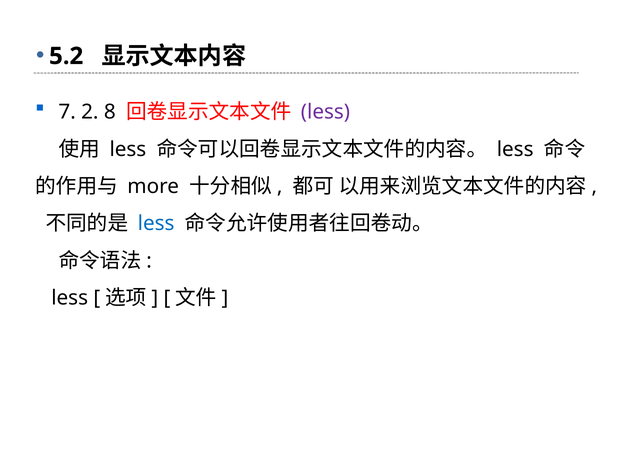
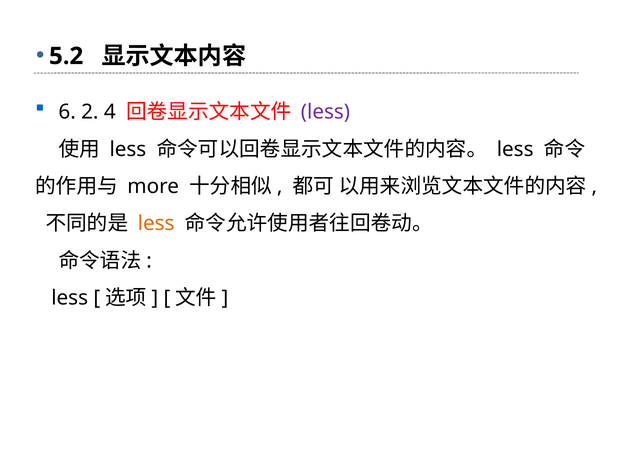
7: 7 -> 6 (67, 112)
8: 8 -> 4 (110, 112)
less colour: blue -> orange (156, 224)
